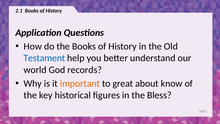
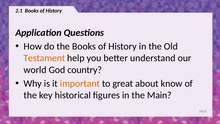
Testament colour: blue -> orange (44, 58)
records: records -> country (85, 70)
Bless: Bless -> Main (159, 95)
